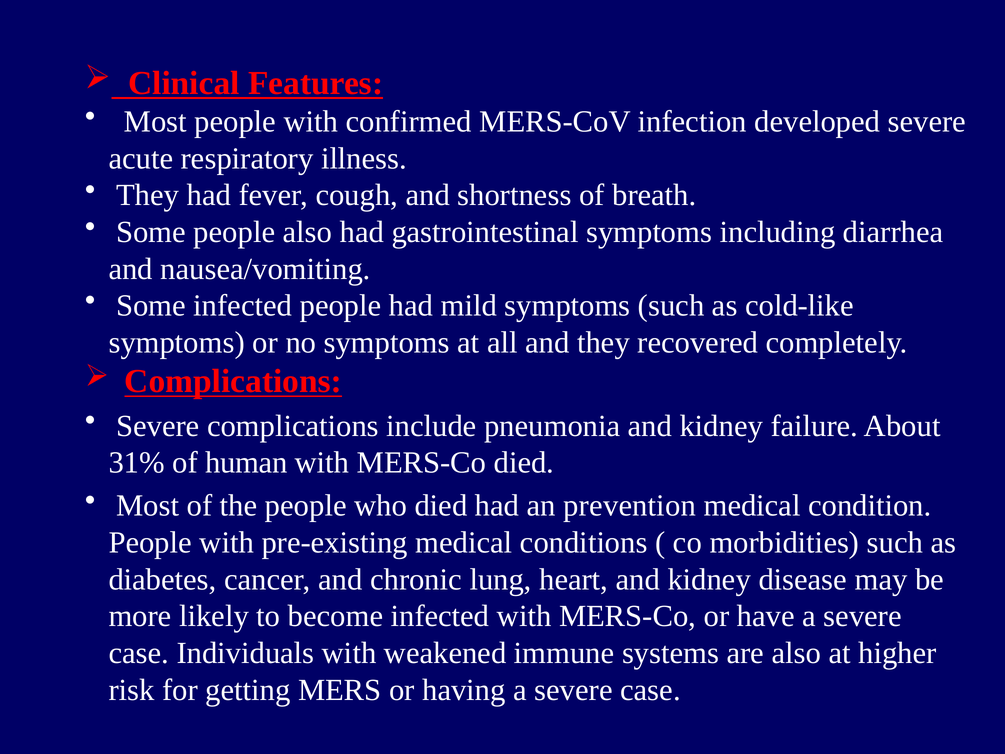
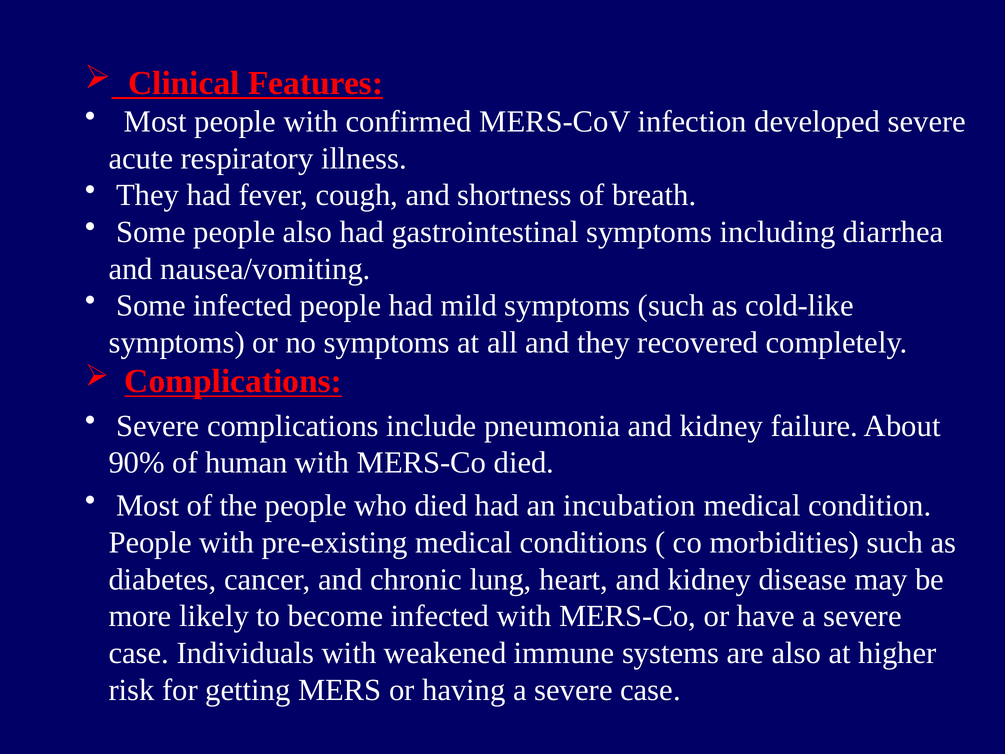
31%: 31% -> 90% (137, 463)
prevention: prevention -> incubation (630, 506)
